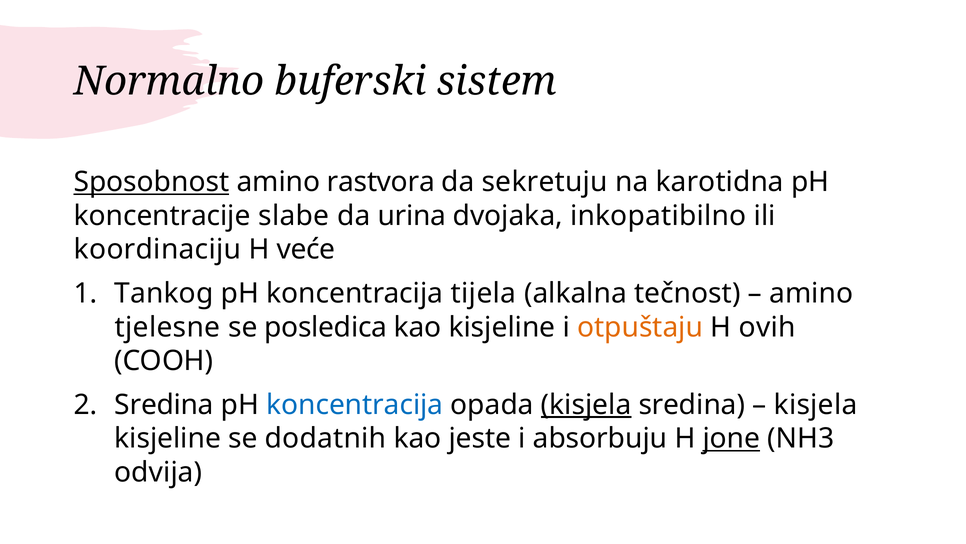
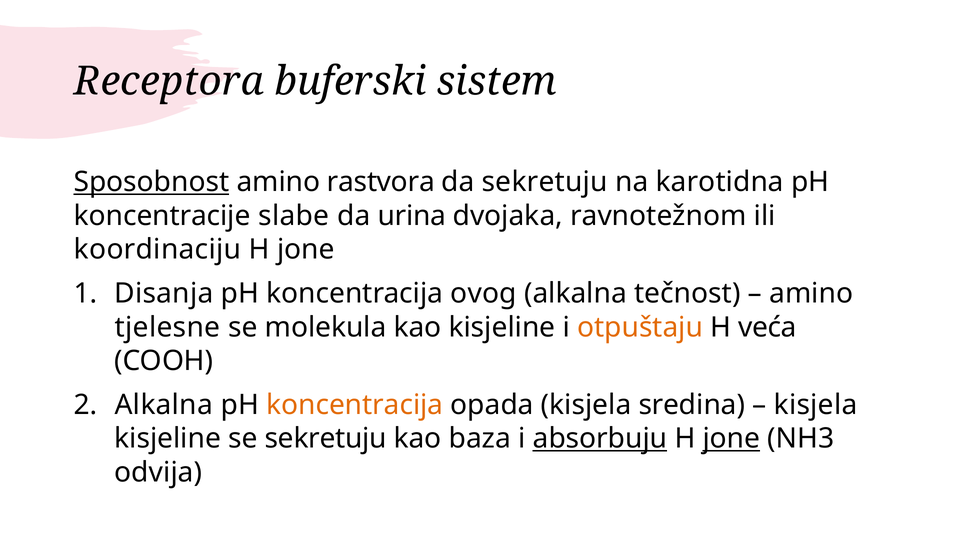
Normalno: Normalno -> Receptora (169, 81)
inkopatibilno: inkopatibilno -> ravnotežnom (658, 216)
veće: veće -> jone (306, 249)
Tankog: Tankog -> Disanja (164, 293)
tijela: tijela -> ovog (484, 293)
posledica: posledica -> molekula (326, 327)
ovih: ovih -> veća (767, 327)
Sredina: Sredina -> Alkalna (164, 404)
koncentracija colour: blue -> orange (355, 404)
kisjela underline: present -> none (586, 404)
se dodatnih: dodatnih -> sekretuju (326, 438)
jeste: jeste -> baza (480, 438)
absorbuju underline: none -> present (600, 438)
